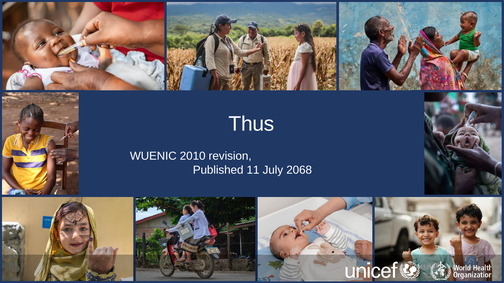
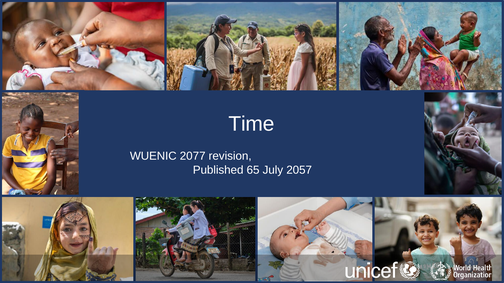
Thus: Thus -> Time (251, 124)
2010: 2010 -> 2077 (193, 156)
11: 11 -> 65 (253, 170)
2068: 2068 -> 2057 (299, 170)
